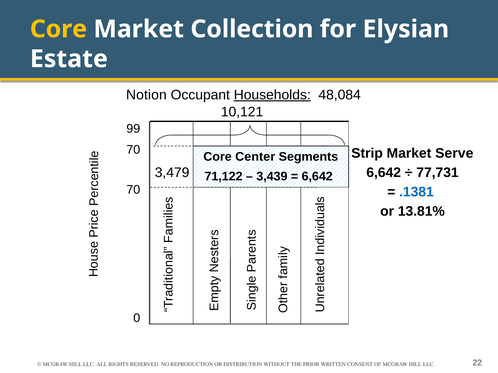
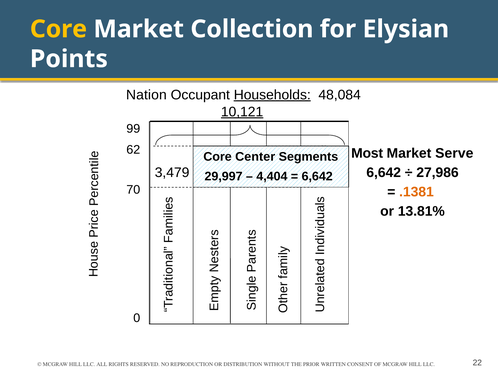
Estate: Estate -> Points (69, 59)
Notion: Notion -> Nation (146, 95)
10,121 underline: none -> present (242, 112)
Strip: Strip -> Most (367, 154)
70: 70 -> 62 (133, 150)
71,122: 71,122 -> 29,997 (224, 177)
3,439: 3,439 -> 4,404 (272, 177)
77,731: 77,731 -> 27,986 (437, 173)
.1381 colour: blue -> orange (416, 192)
